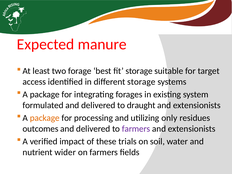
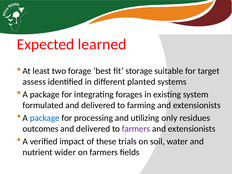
manure: manure -> learned (102, 44)
access: access -> assess (34, 82)
different storage: storage -> planted (141, 82)
draught: draught -> farming (141, 105)
package colour: orange -> blue (45, 118)
